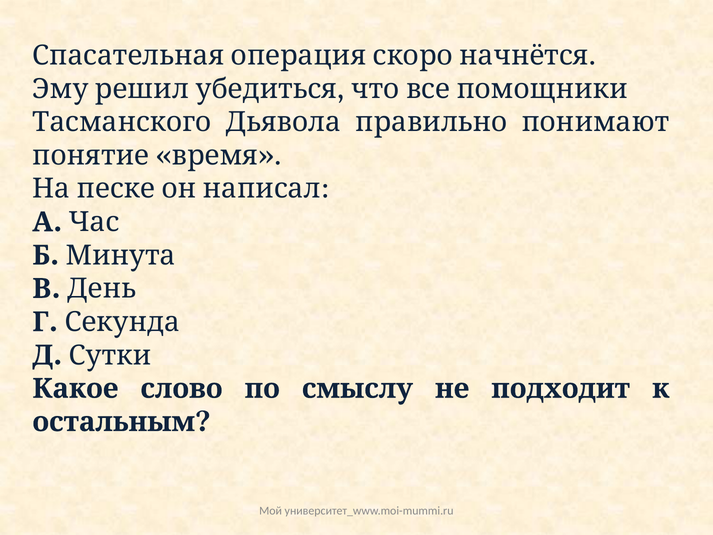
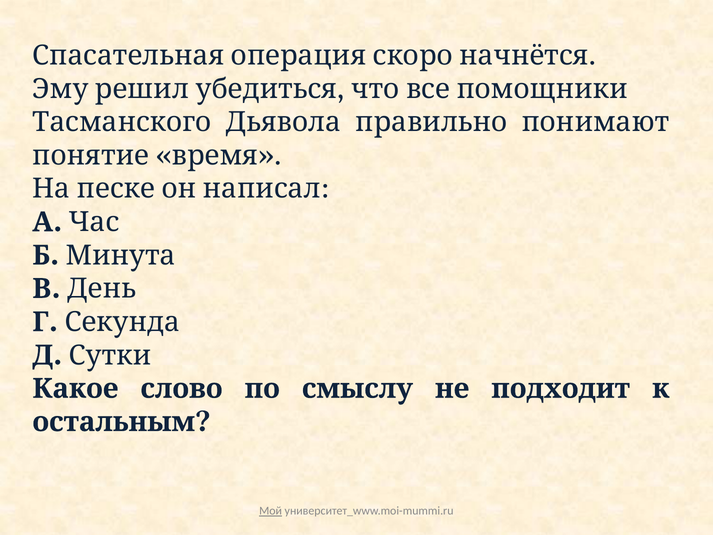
Мой underline: none -> present (271, 511)
